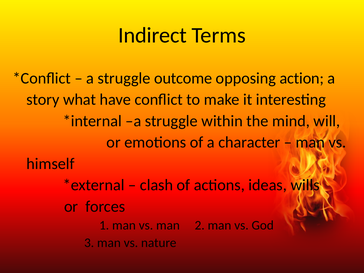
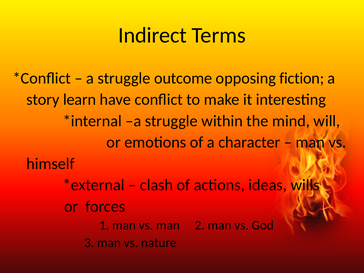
action: action -> fiction (302, 78)
what: what -> learn (80, 100)
